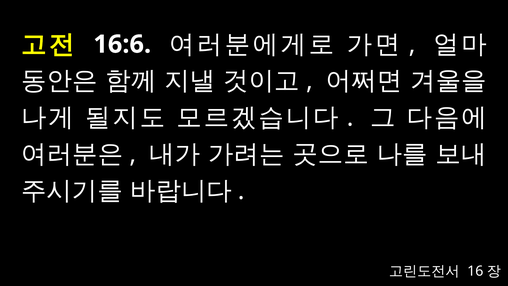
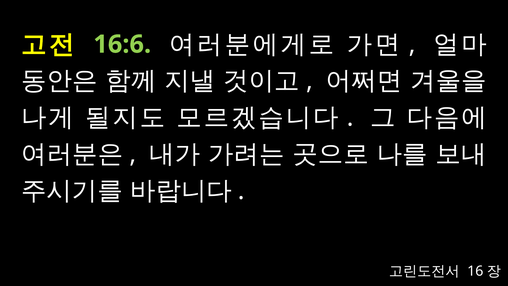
16:6 colour: white -> light green (122, 44)
